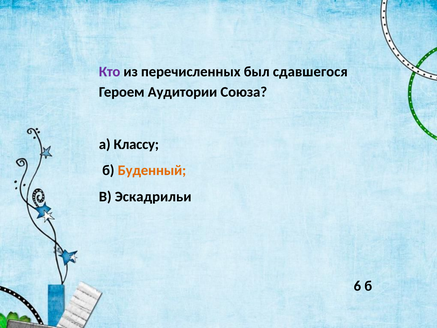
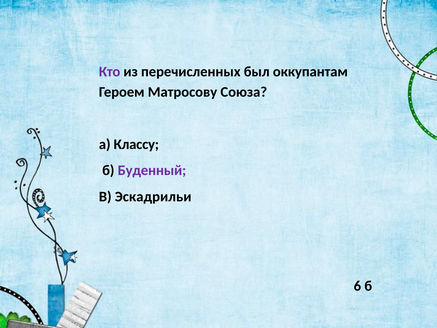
сдавшегося: сдавшегося -> оккупантам (310, 72)
Аудитории: Аудитории -> Матросову (182, 92)
Буденный colour: orange -> purple (152, 170)
